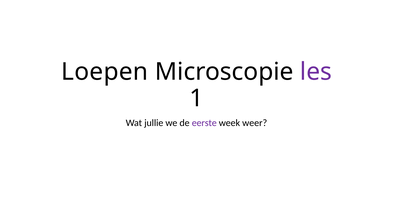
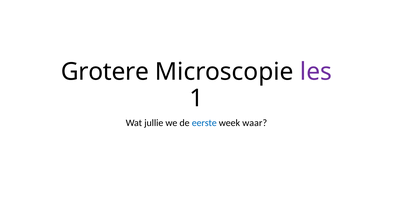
Loepen: Loepen -> Grotere (105, 72)
eerste colour: purple -> blue (204, 123)
weer: weer -> waar (255, 123)
